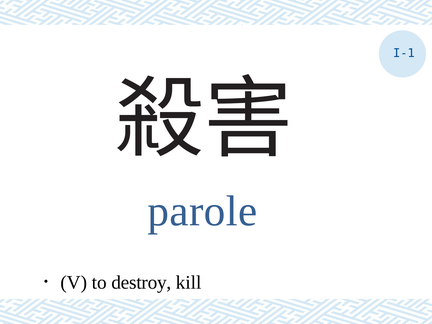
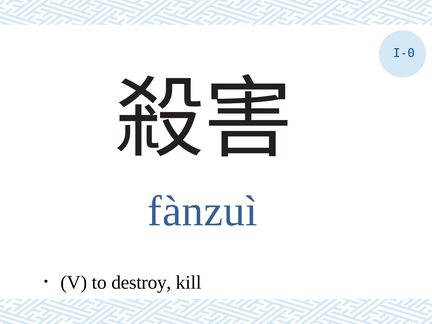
I-1: I-1 -> I-0 (404, 53)
parole: parole -> fànzuì (203, 211)
